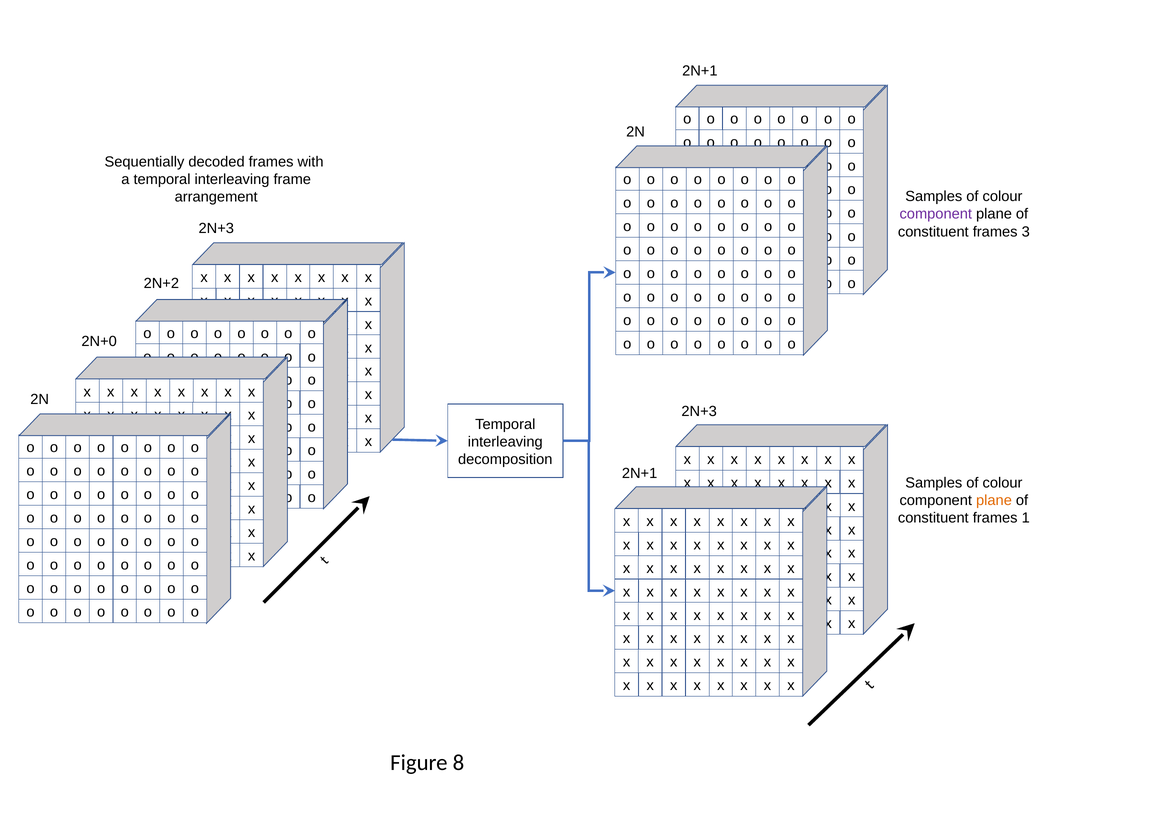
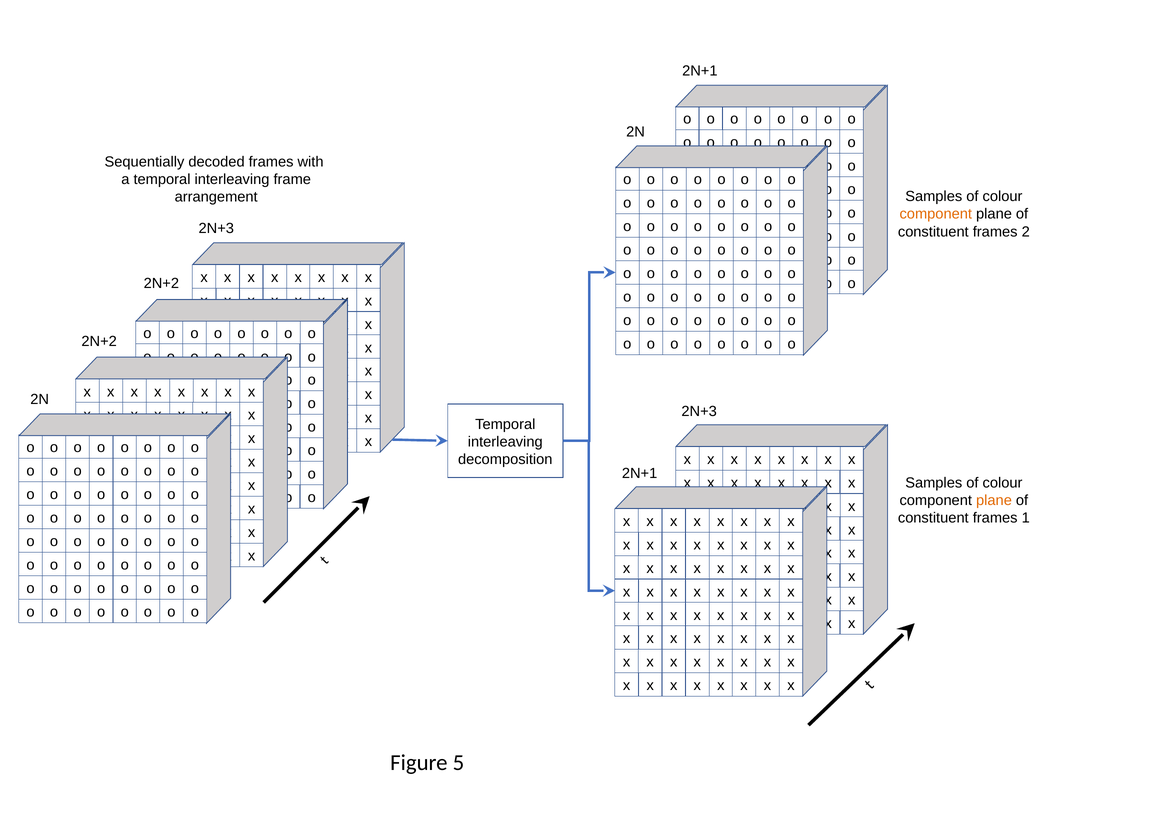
component colour: purple -> orange (936, 214)
3: 3 -> 2 (1026, 232)
2N+0: 2N+0 -> 2N+2 (99, 341)
8: 8 -> 5 (458, 763)
